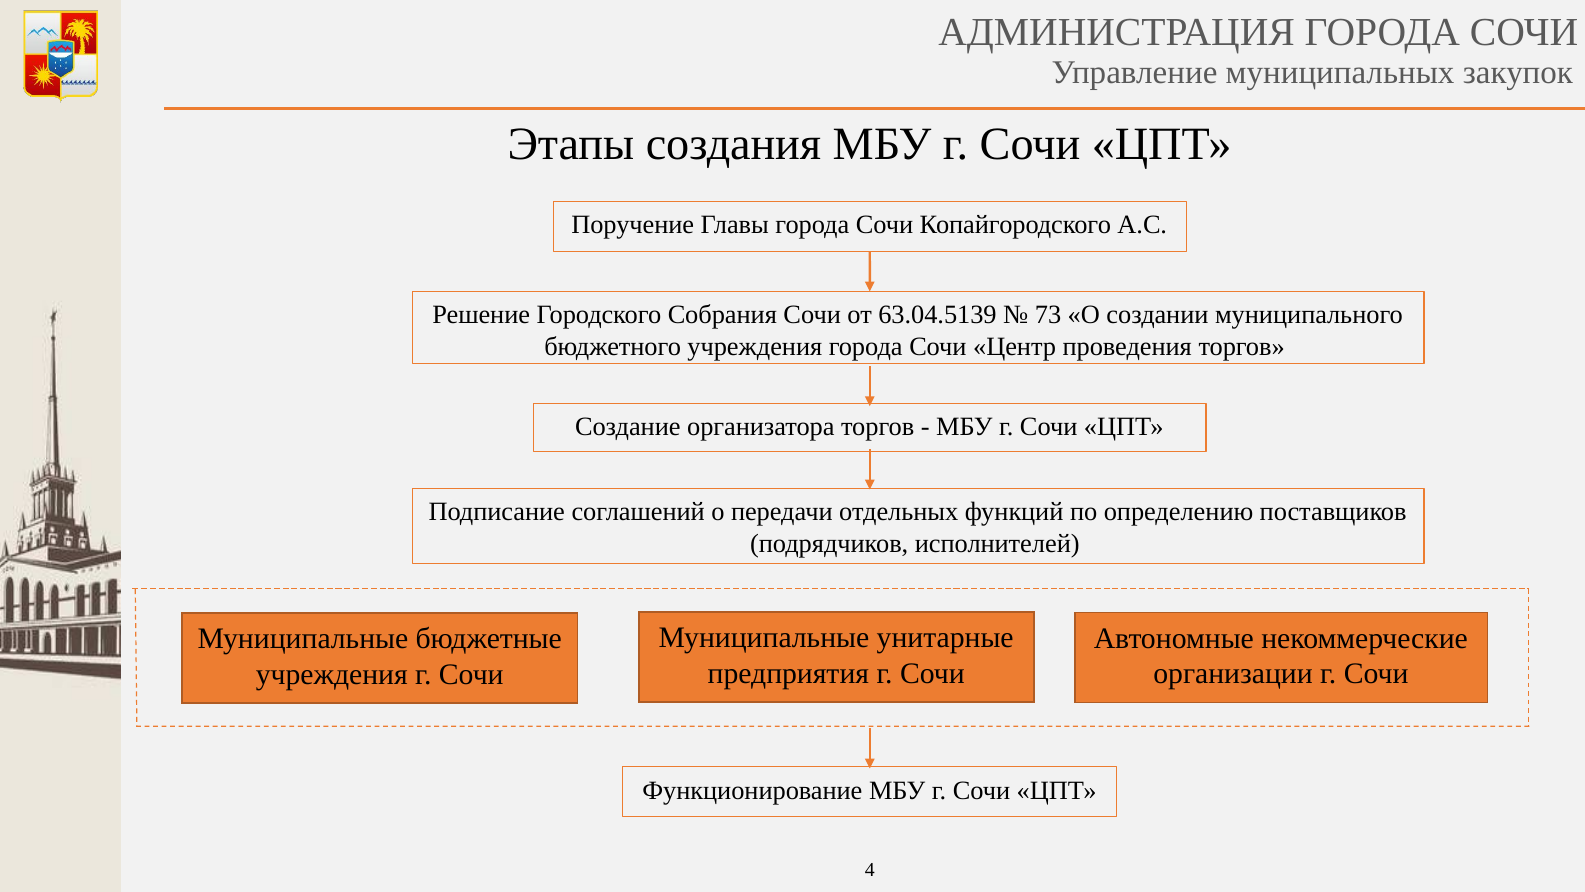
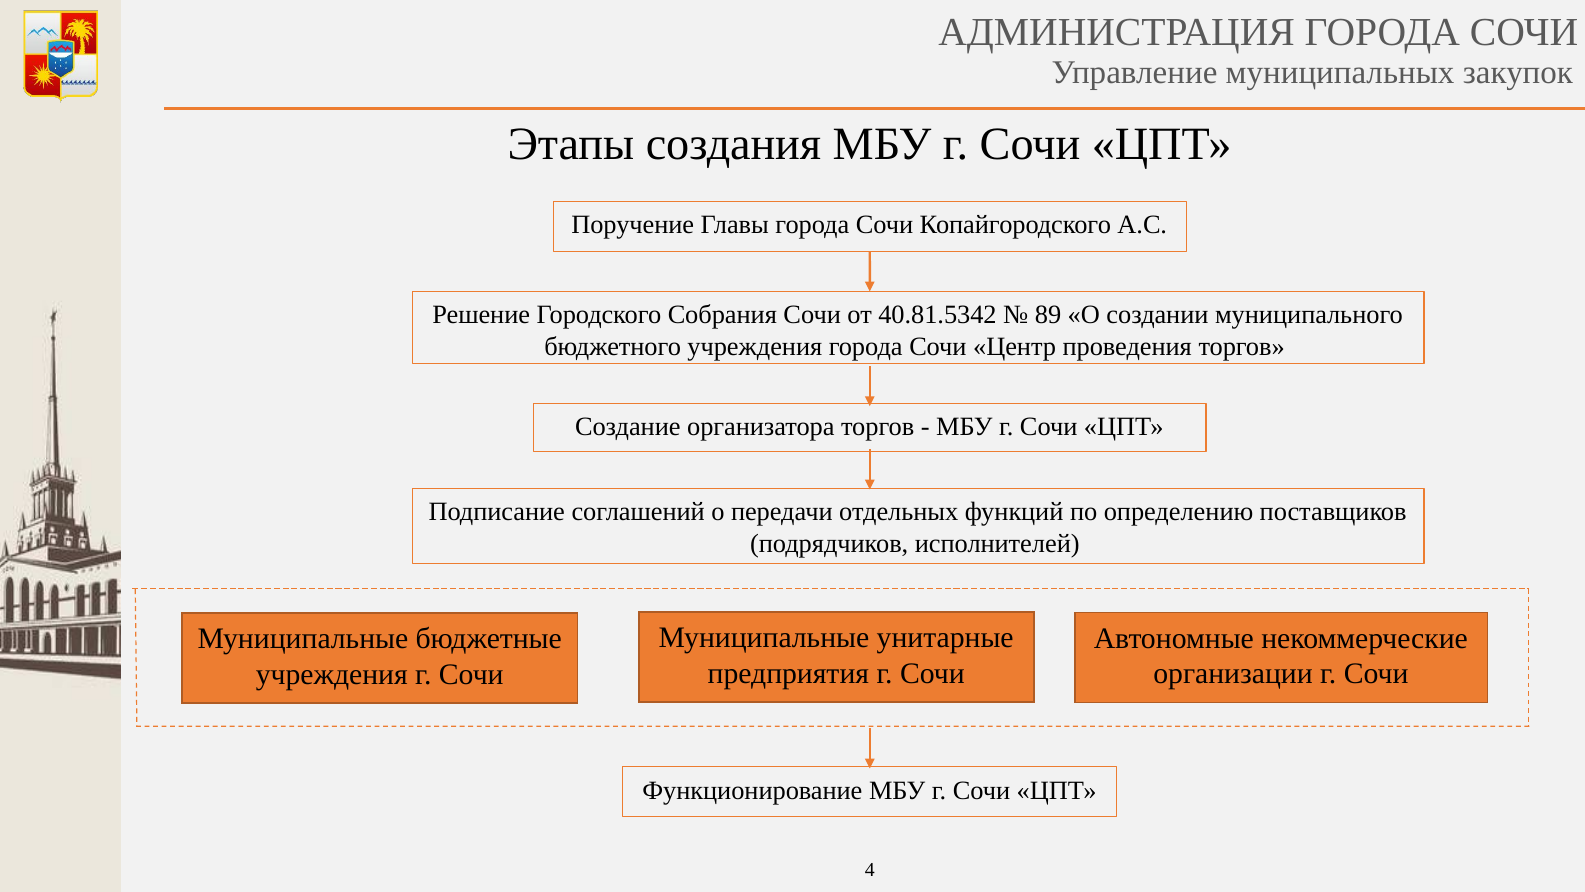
63.04.5139: 63.04.5139 -> 40.81.5342 (937, 315)
73: 73 -> 89 (1048, 315)
